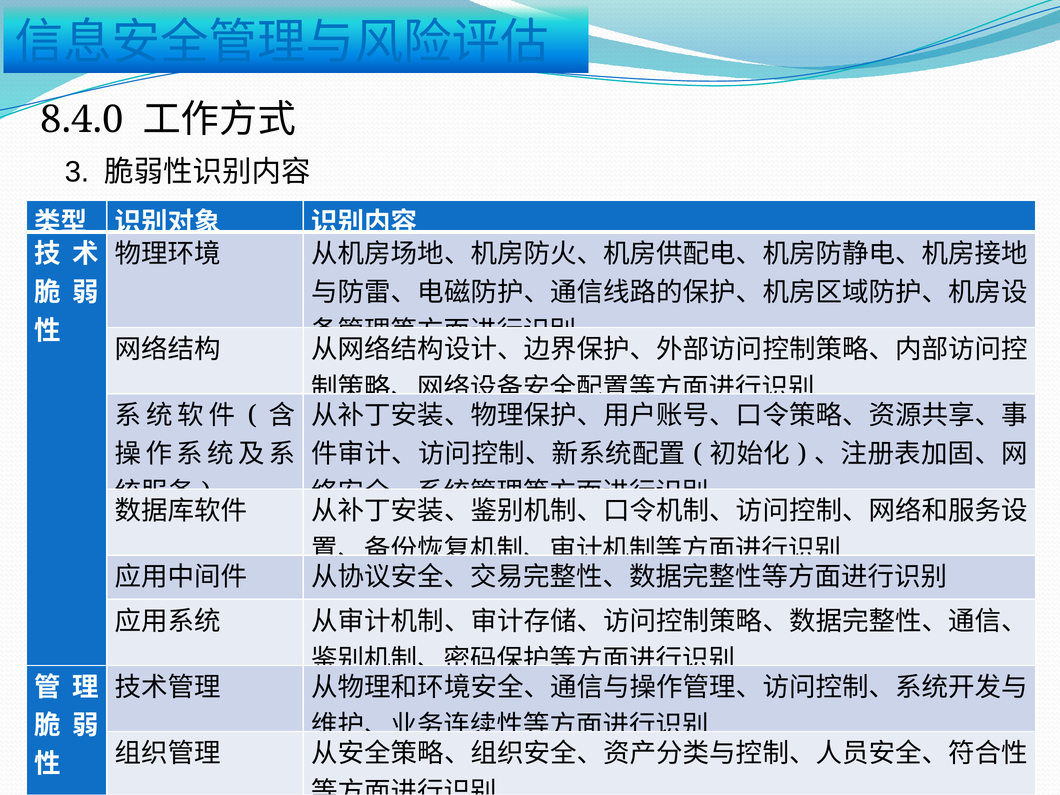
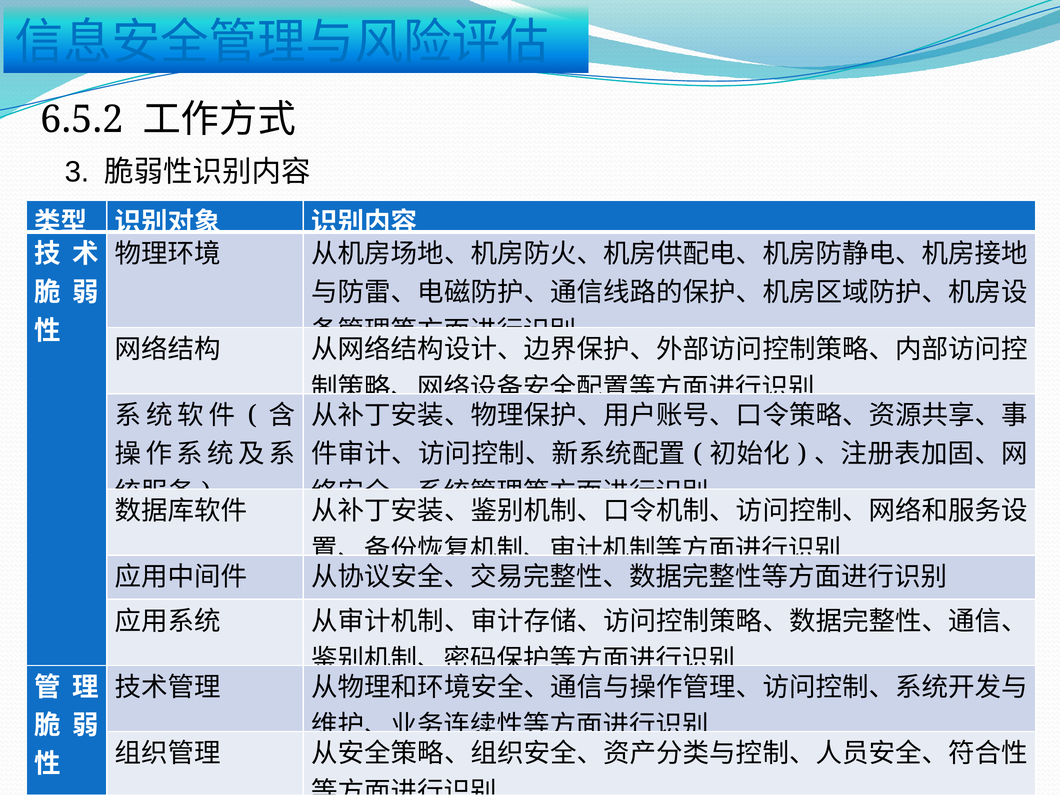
8.4.0: 8.4.0 -> 6.5.2 (82, 119)
